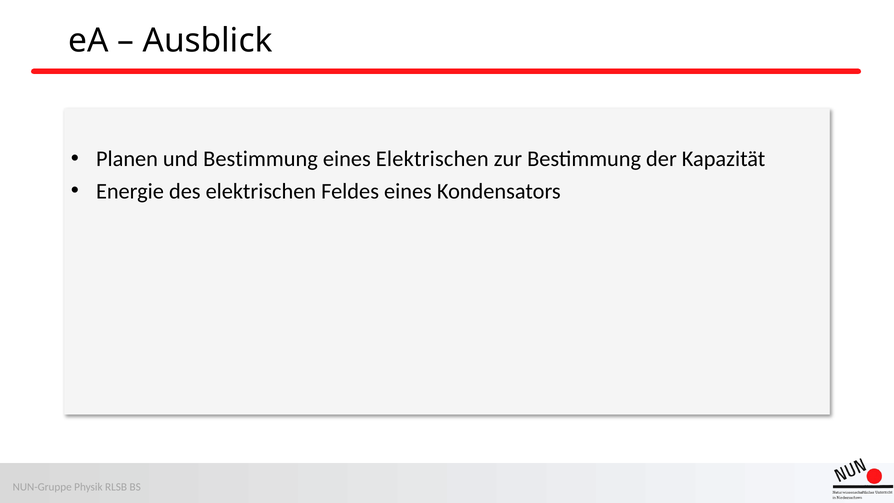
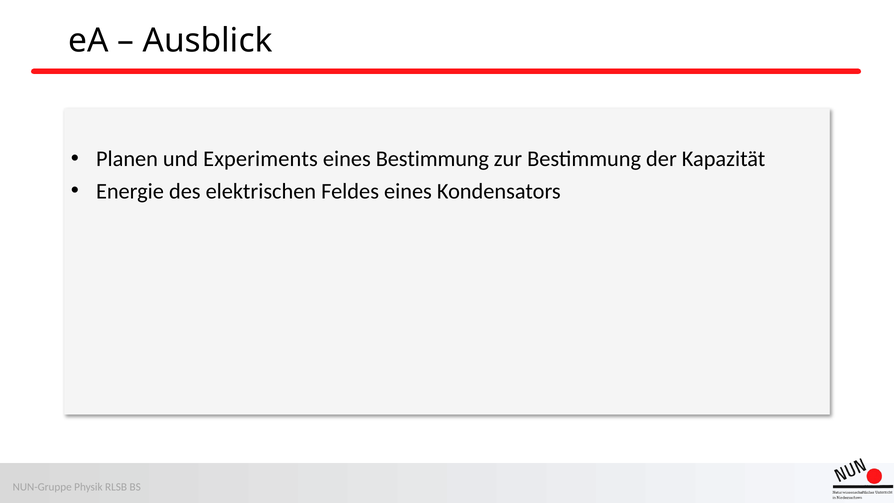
und Bestimmung: Bestimmung -> Experiments (261, 159)
eines Elektrischen: Elektrischen -> Bestimmung (432, 159)
